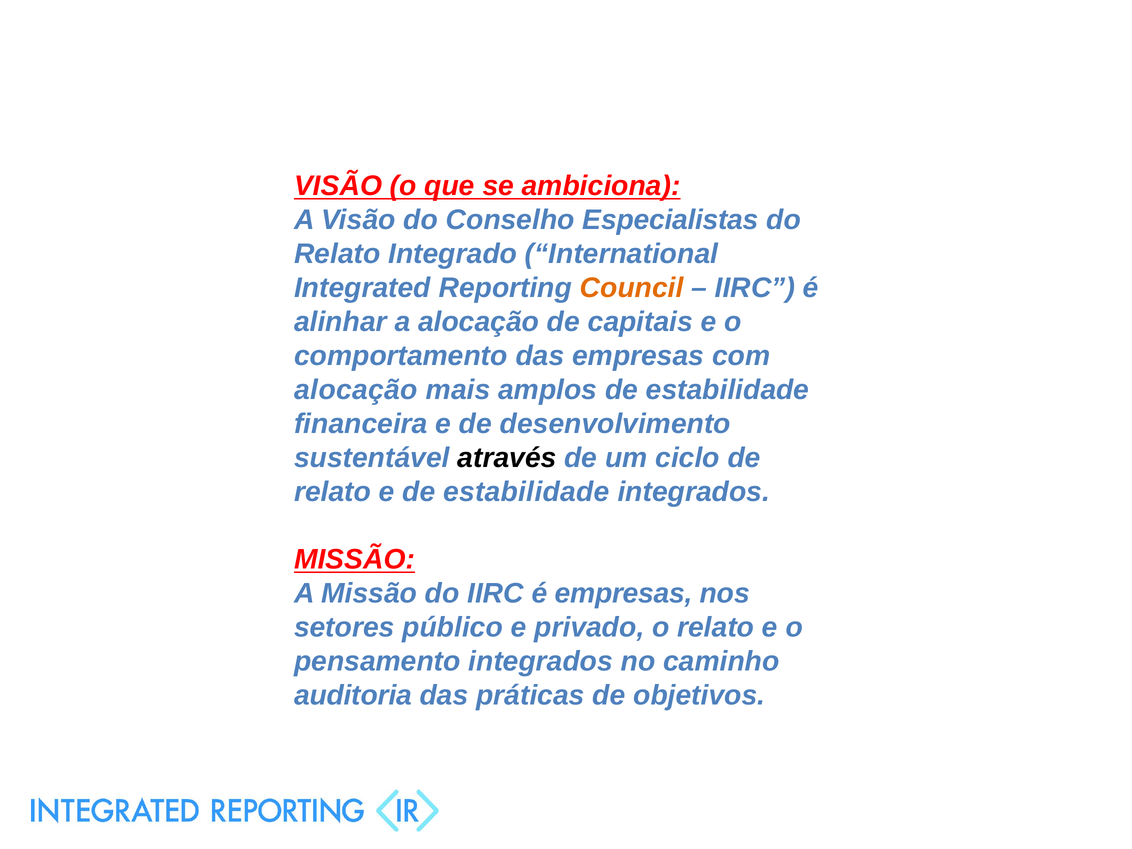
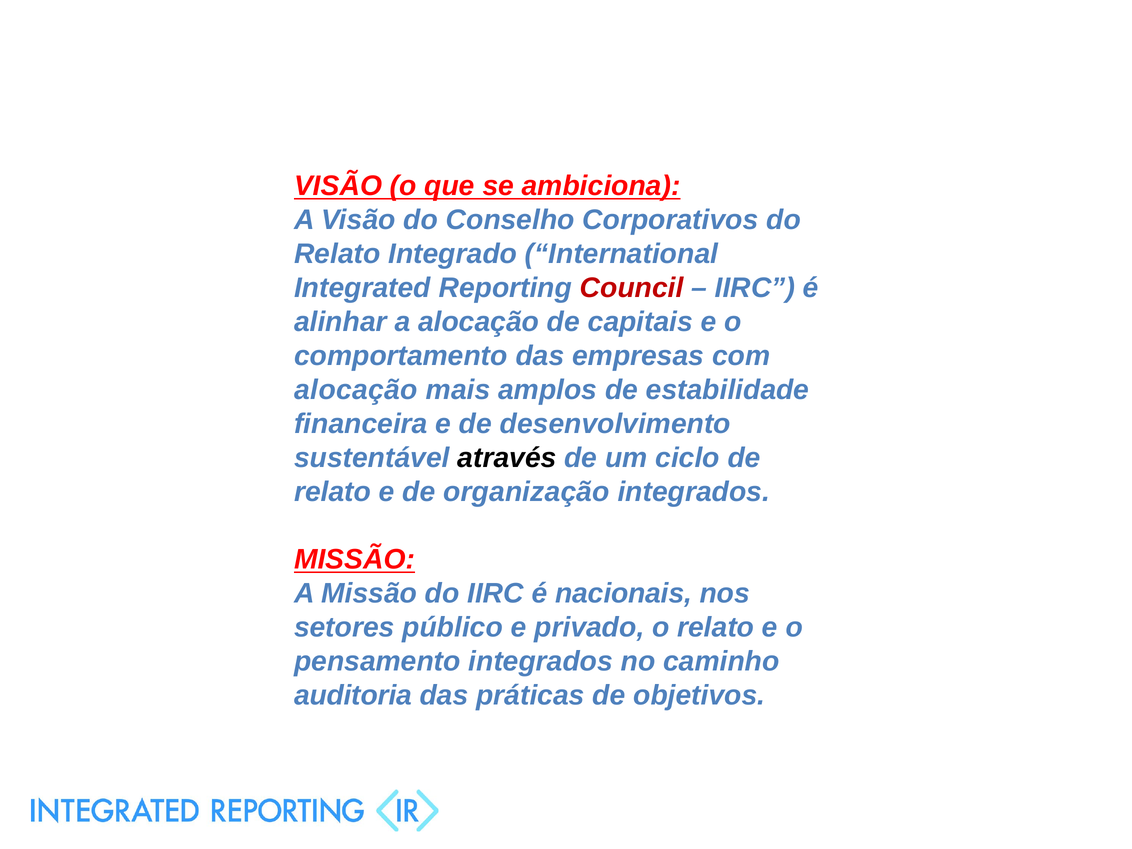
Especialistas: Especialistas -> Corporativos (670, 220)
Council colour: orange -> red (632, 288)
e de estabilidade: estabilidade -> organização (526, 492)
é empresas: empresas -> nacionais (624, 594)
